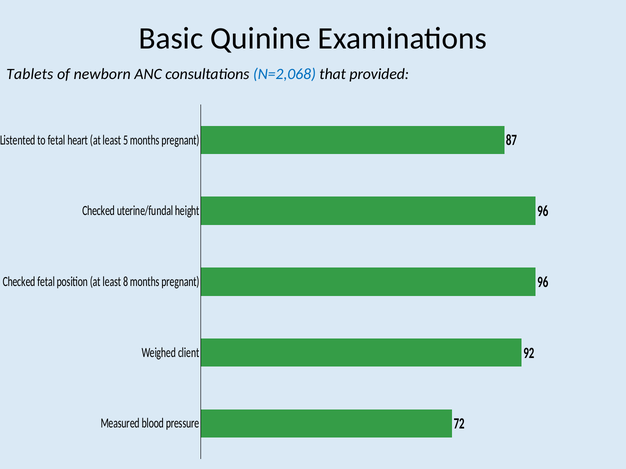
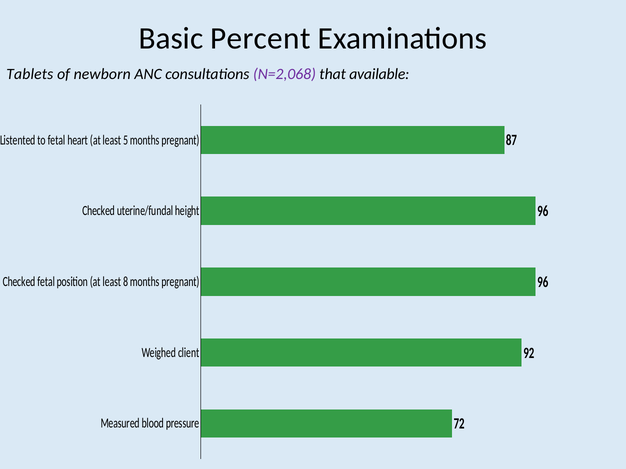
Quinine: Quinine -> Percent (260, 39)
N=2,068 colour: blue -> purple (284, 74)
provided: provided -> available (379, 74)
